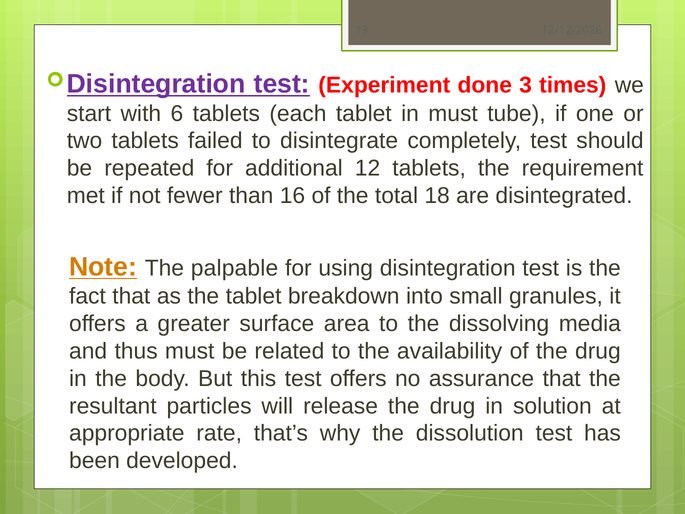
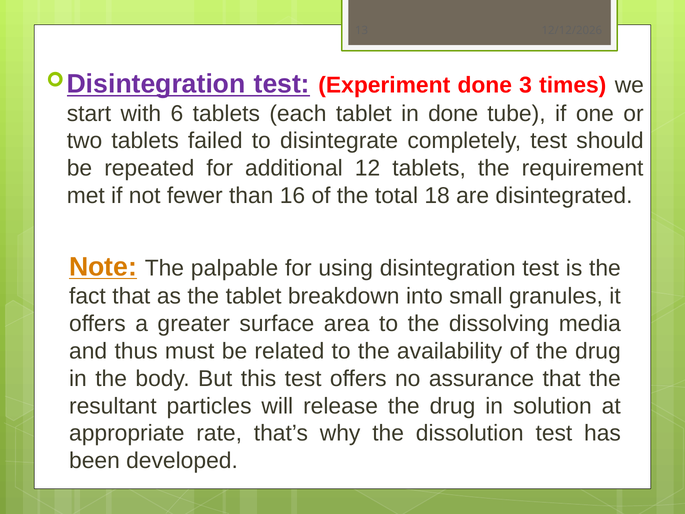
in must: must -> done (453, 113)
